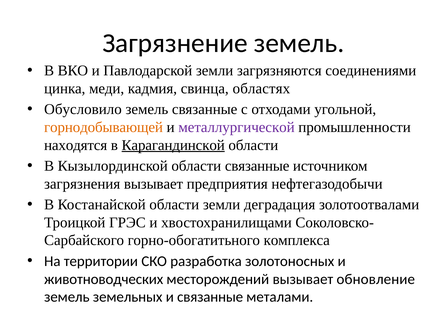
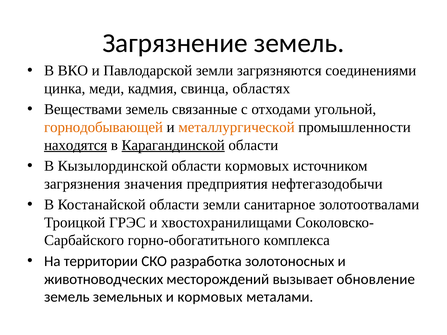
Обусловило: Обусловило -> Веществами (83, 109)
металлургической colour: purple -> orange (237, 127)
находятся underline: none -> present (76, 145)
области связанные: связанные -> кормовых (257, 166)
загрязнения вызывает: вызывает -> значения (153, 184)
деградация: деградация -> санитарное (280, 205)
и связанные: связанные -> кормовых (210, 297)
